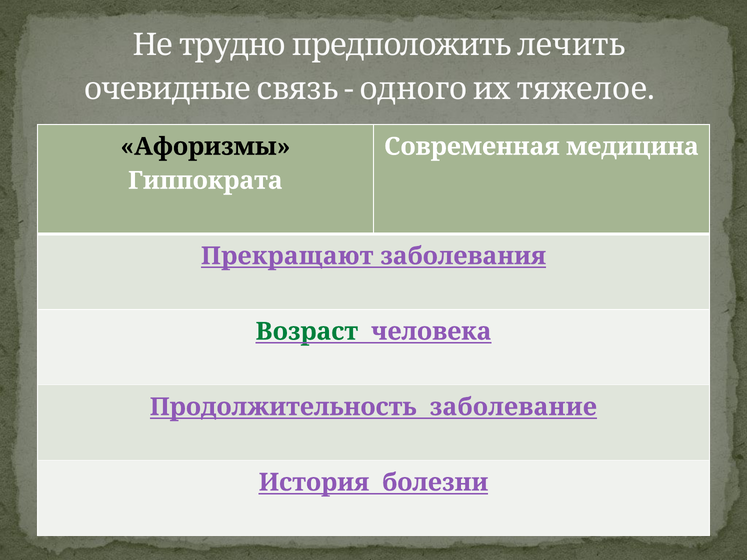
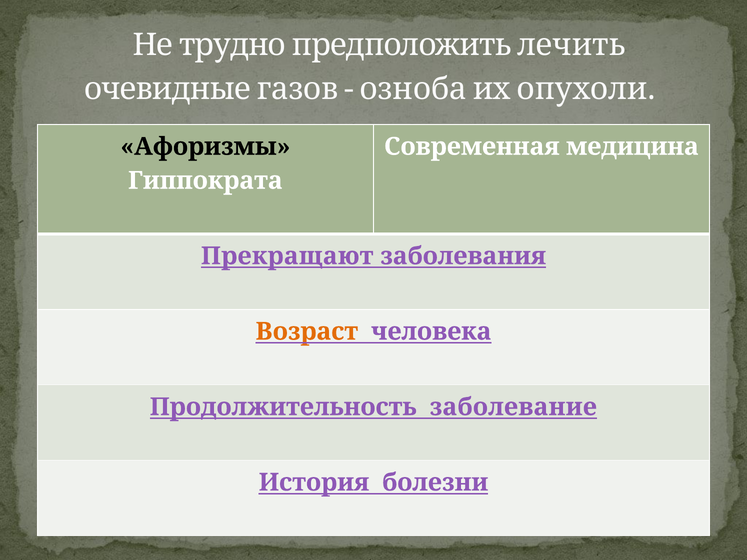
связь: связь -> газов (298, 89)
одного: одного -> озноба (413, 89)
тяжелое: тяжелое -> опухоли (586, 89)
Возраст colour: green -> orange (307, 332)
